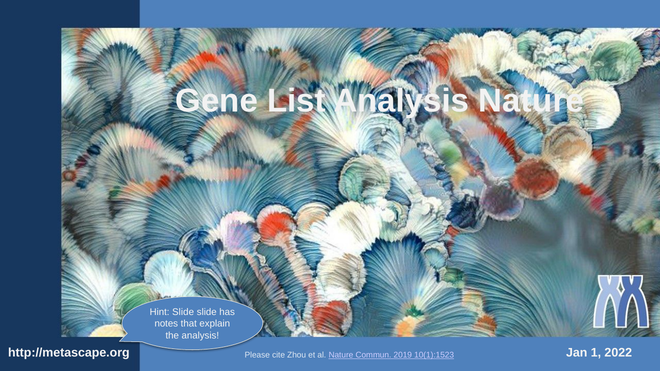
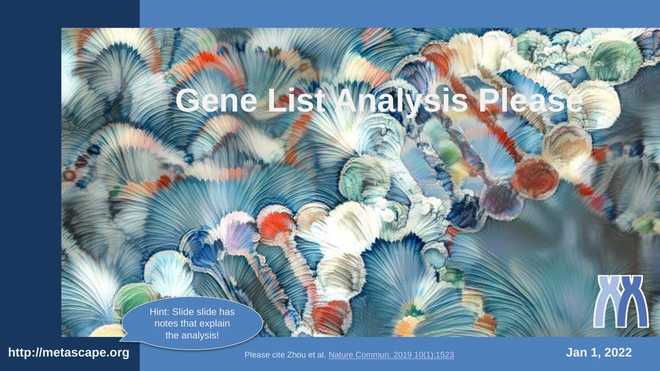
Analysis Nature: Nature -> Please (531, 101)
